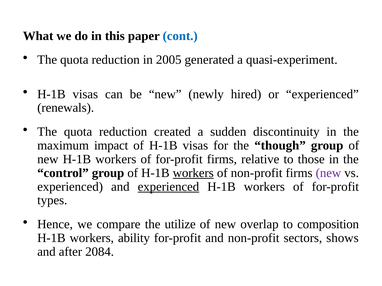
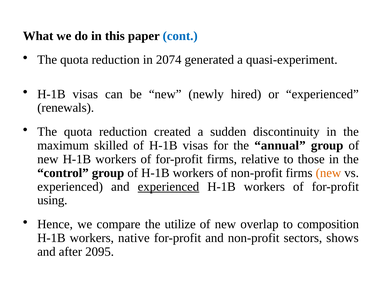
2005: 2005 -> 2074 (169, 60)
impact: impact -> skilled (111, 146)
though: though -> annual (280, 146)
workers underline: present -> none (193, 173)
new colour: purple -> orange (328, 173)
types: types -> using (52, 201)
ability: ability -> native (134, 238)
2084: 2084 -> 2095 (100, 252)
